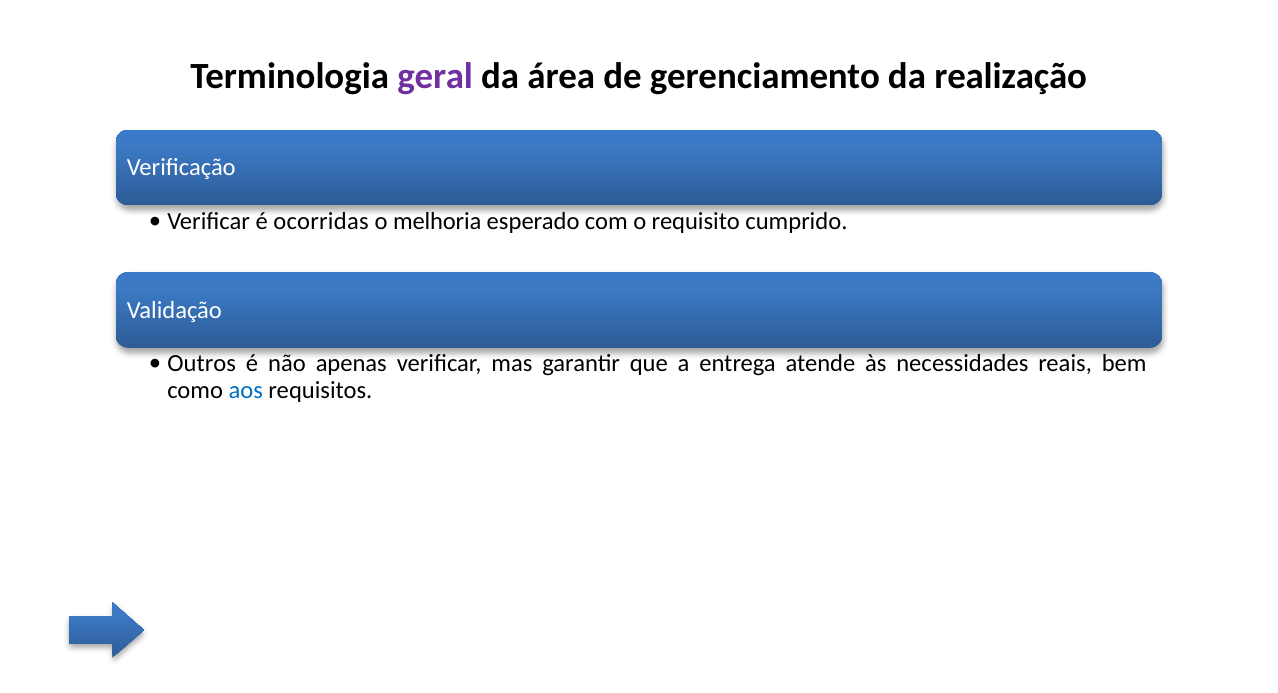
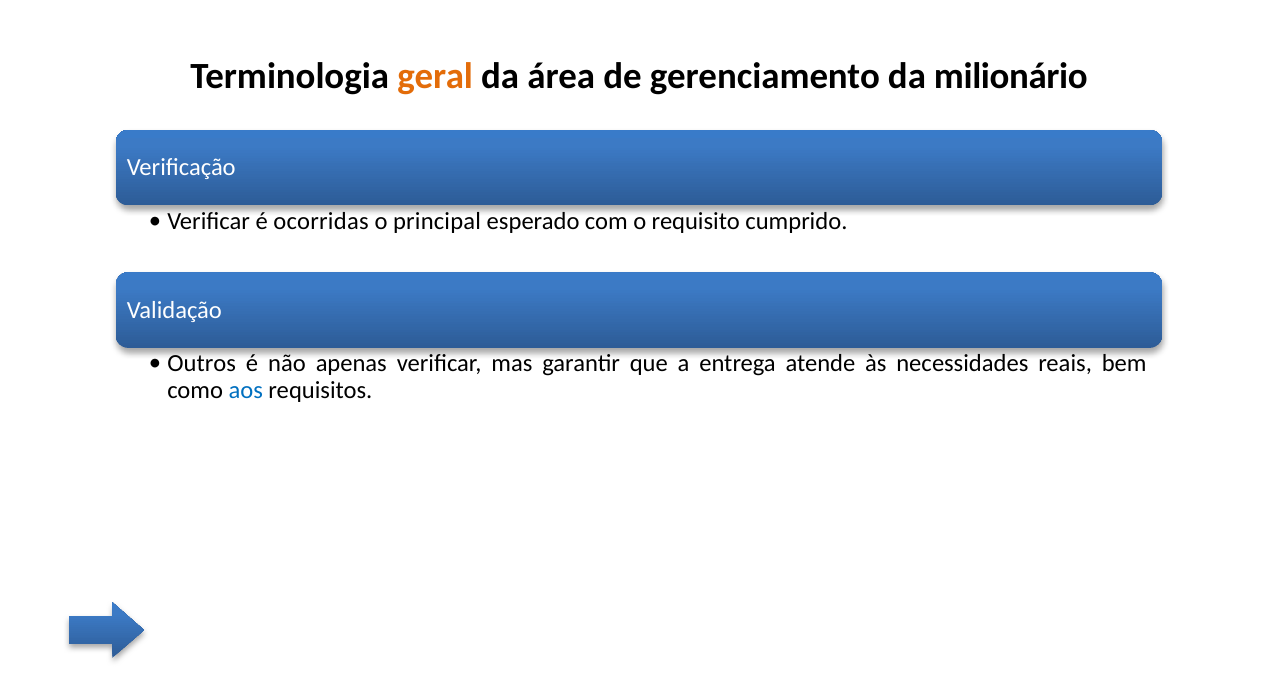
geral colour: purple -> orange (435, 76)
realização: realização -> milionário (1011, 76)
melhoria: melhoria -> principal (437, 221)
